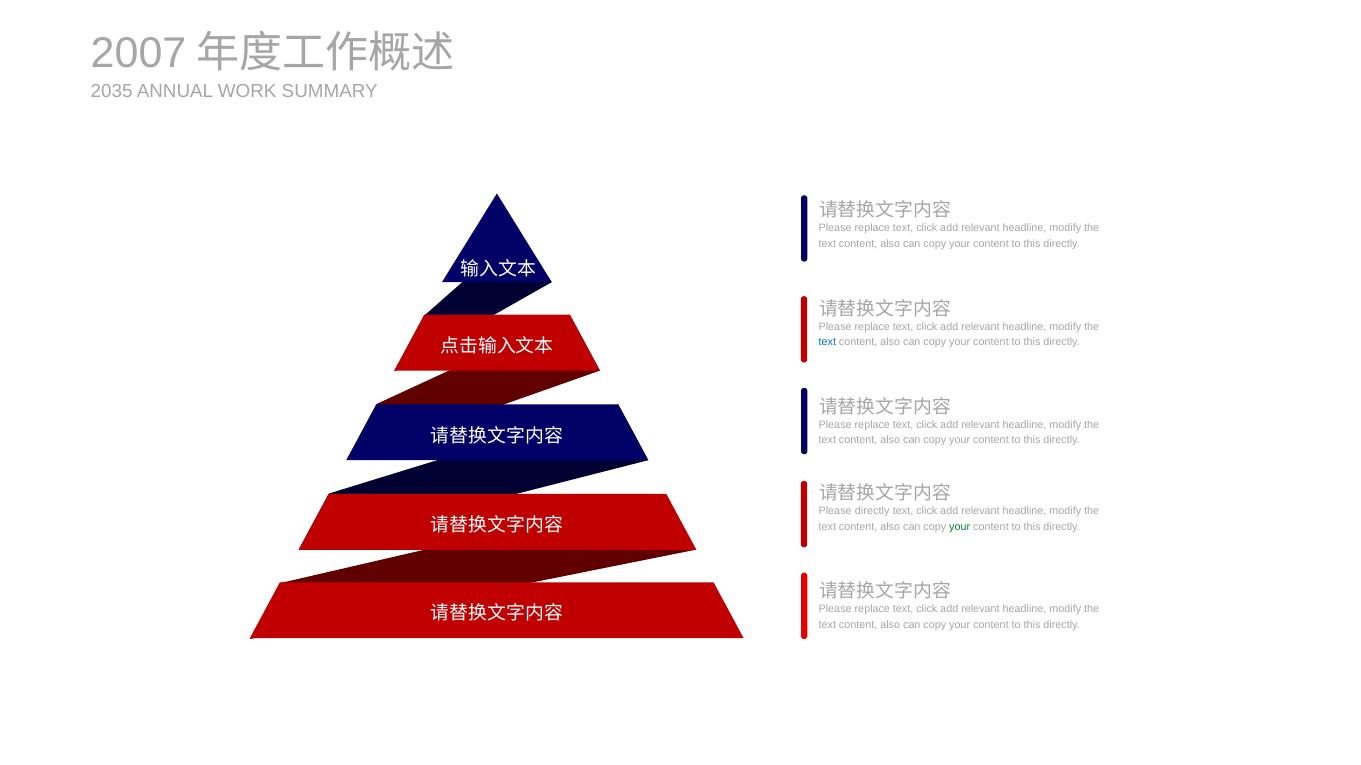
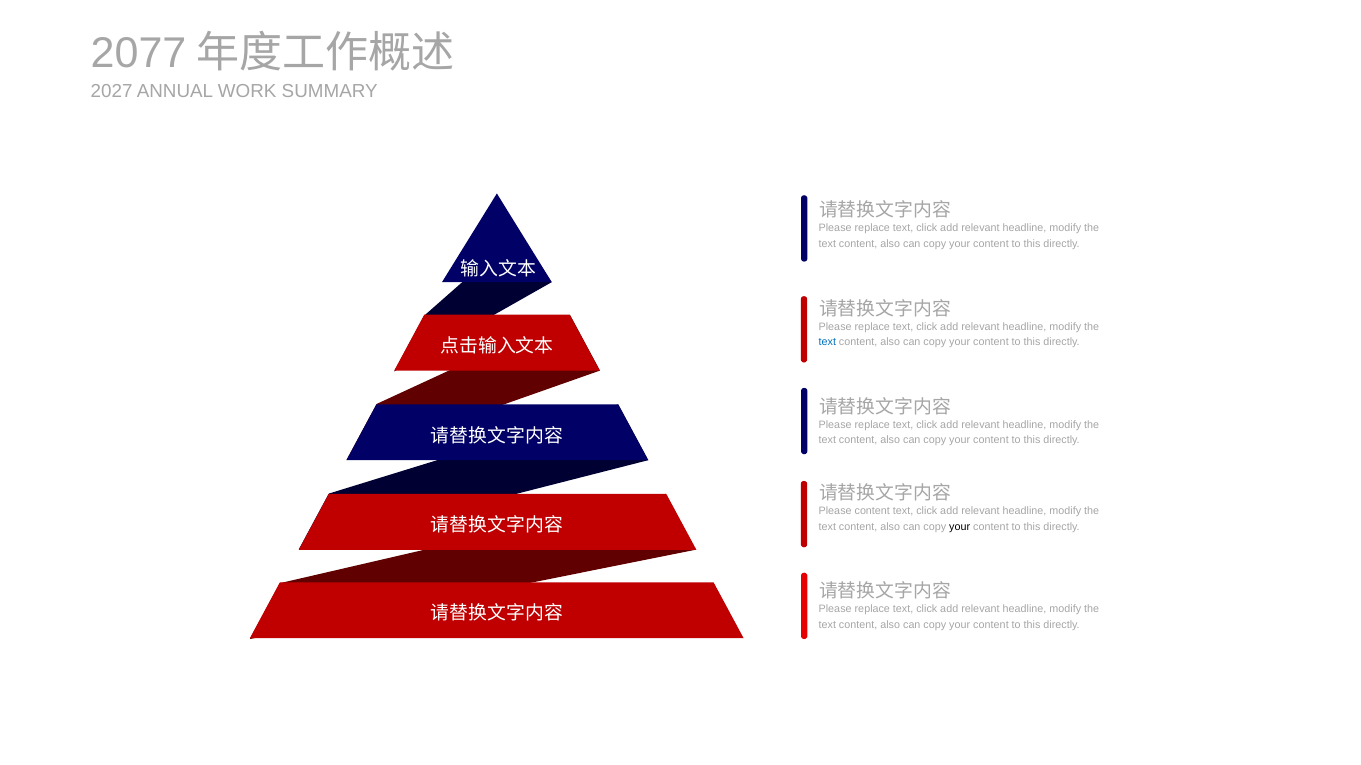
2007: 2007 -> 2077 (139, 54)
2035: 2035 -> 2027 (112, 91)
Please directly: directly -> content (872, 512)
your colour: green -> black (960, 527)
